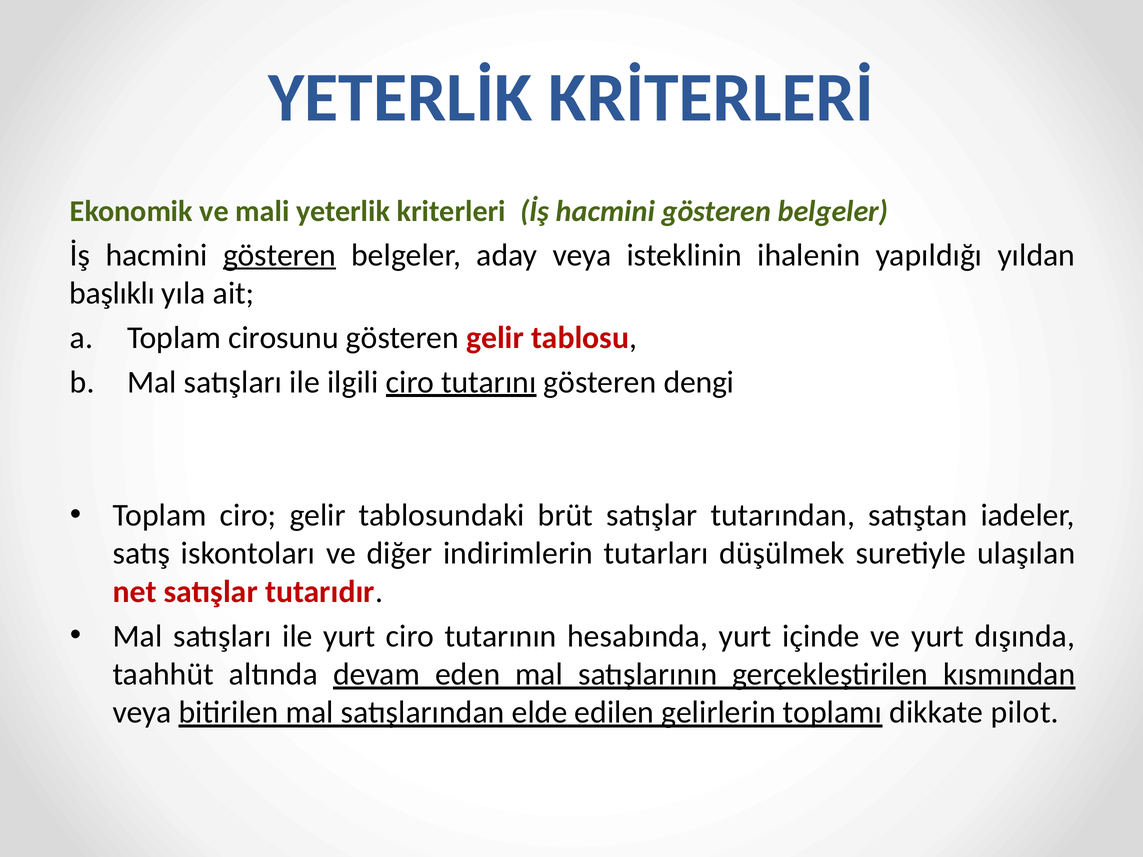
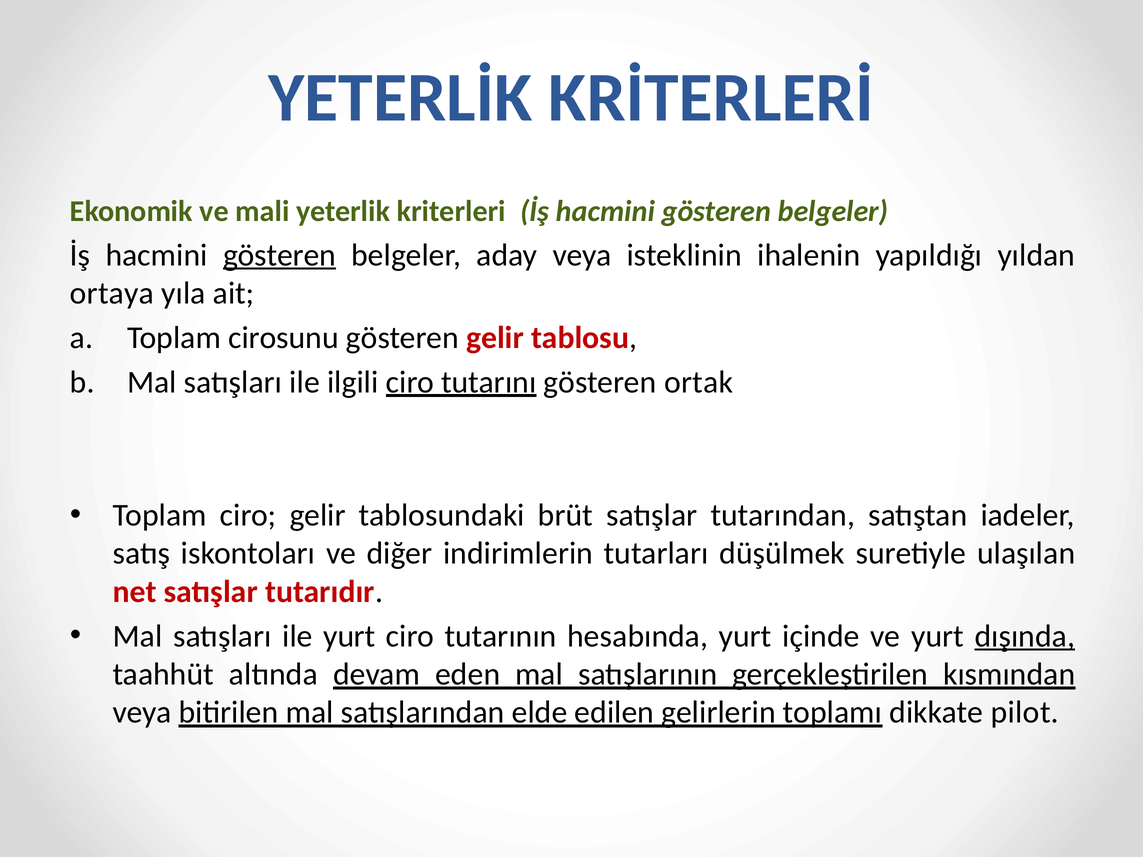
başlıklı: başlıklı -> ortaya (112, 293)
dengi: dengi -> ortak (699, 382)
dışında underline: none -> present (1025, 636)
